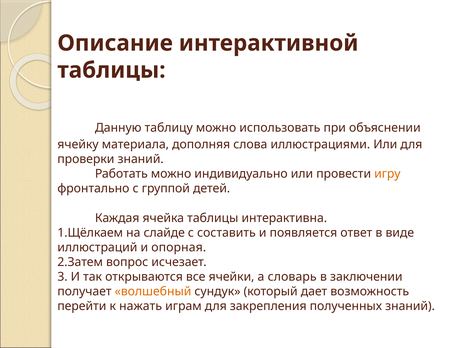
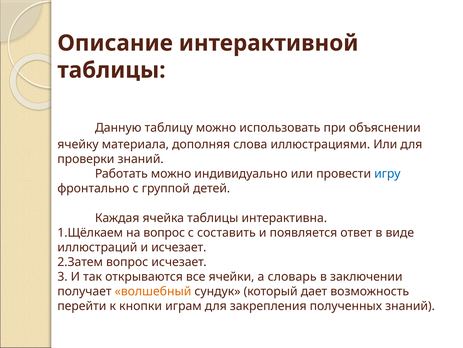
игру colour: orange -> blue (387, 174)
на слайде: слайде -> вопрос (164, 232)
и опорная: опорная -> исчезает (179, 247)
нажать: нажать -> кнопки (141, 305)
